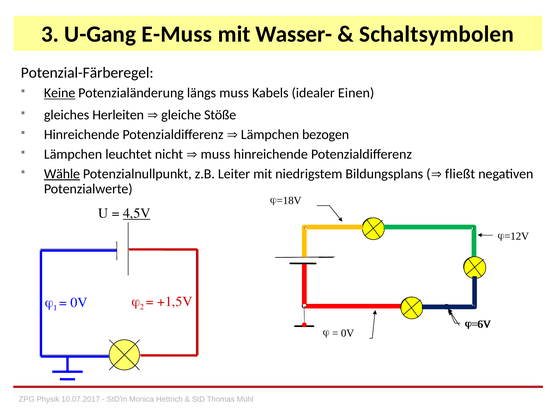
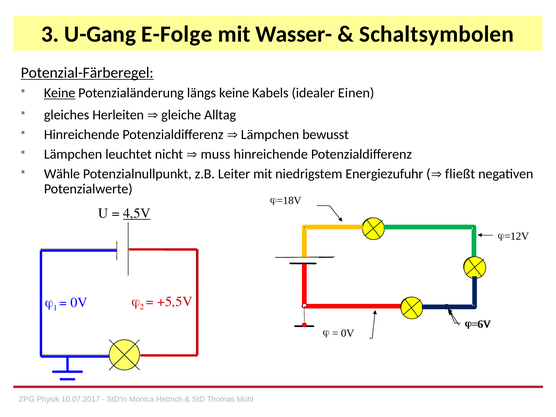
E-Muss: E-Muss -> E-Folge (177, 34)
Potenzial-Färberegel underline: none -> present (87, 73)
längs muss: muss -> keine (234, 93)
Stöße: Stöße -> Alltag (220, 115)
bezogen: bezogen -> bewusst (326, 135)
Wähle underline: present -> none (62, 174)
Bildungsplans: Bildungsplans -> Energiezufuhr (384, 174)
+1,5V: +1,5V -> +5,5V (175, 302)
